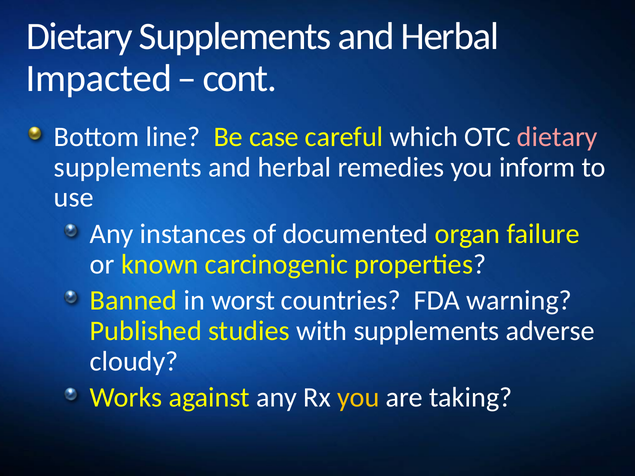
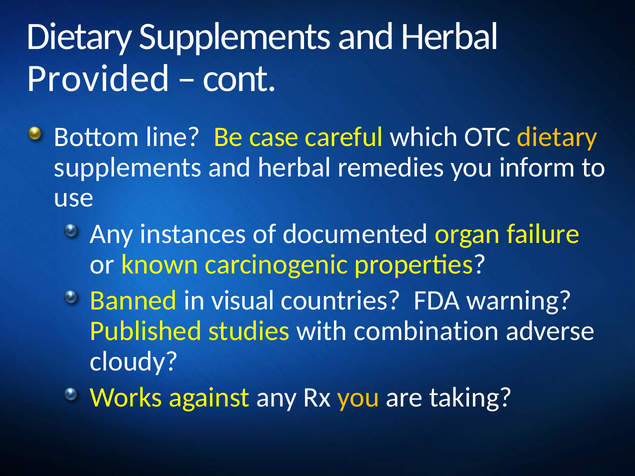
Impacted: Impacted -> Provided (99, 79)
dietary colour: pink -> yellow (557, 137)
worst: worst -> visual (243, 301)
with supplements: supplements -> combination (426, 331)
